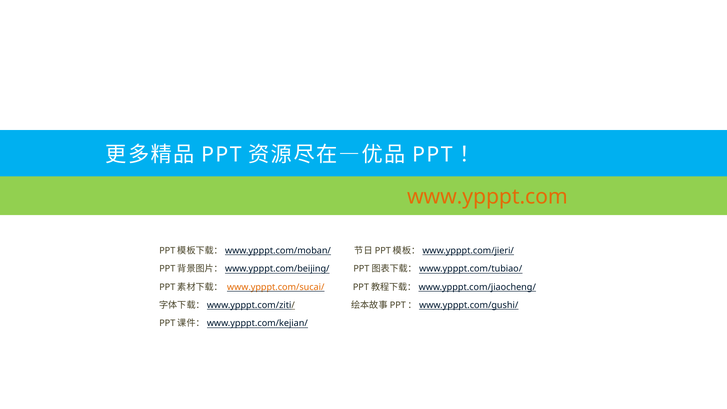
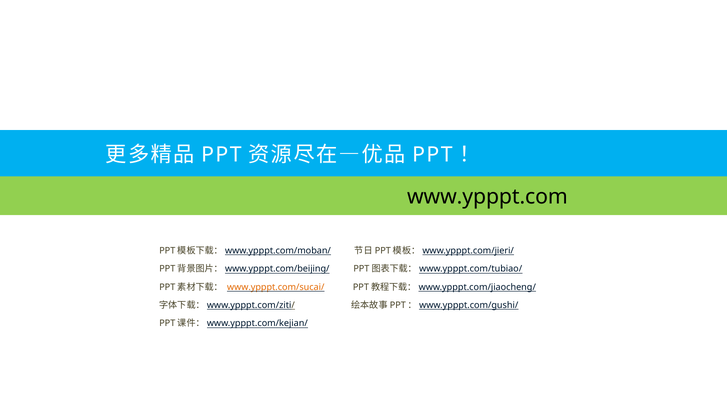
www.ypppt.com colour: orange -> black (487, 197)
